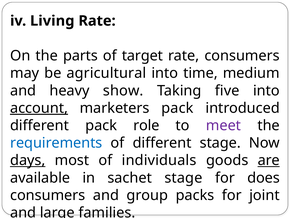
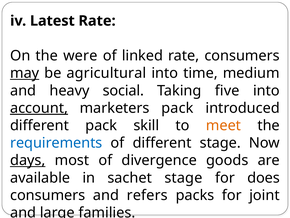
Living: Living -> Latest (52, 21)
parts: parts -> were (80, 56)
target: target -> linked (142, 56)
may underline: none -> present (25, 73)
show: show -> social (123, 90)
role: role -> skill (146, 125)
meet colour: purple -> orange (223, 125)
individuals: individuals -> divergence (159, 160)
are underline: present -> none (269, 160)
group: group -> refers (147, 195)
